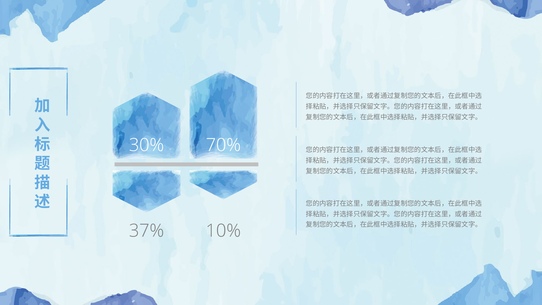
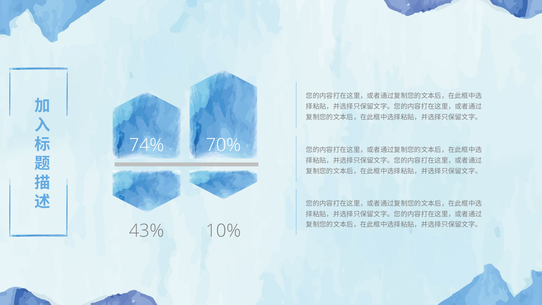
30%: 30% -> 74% (147, 145)
37%: 37% -> 43% (147, 231)
